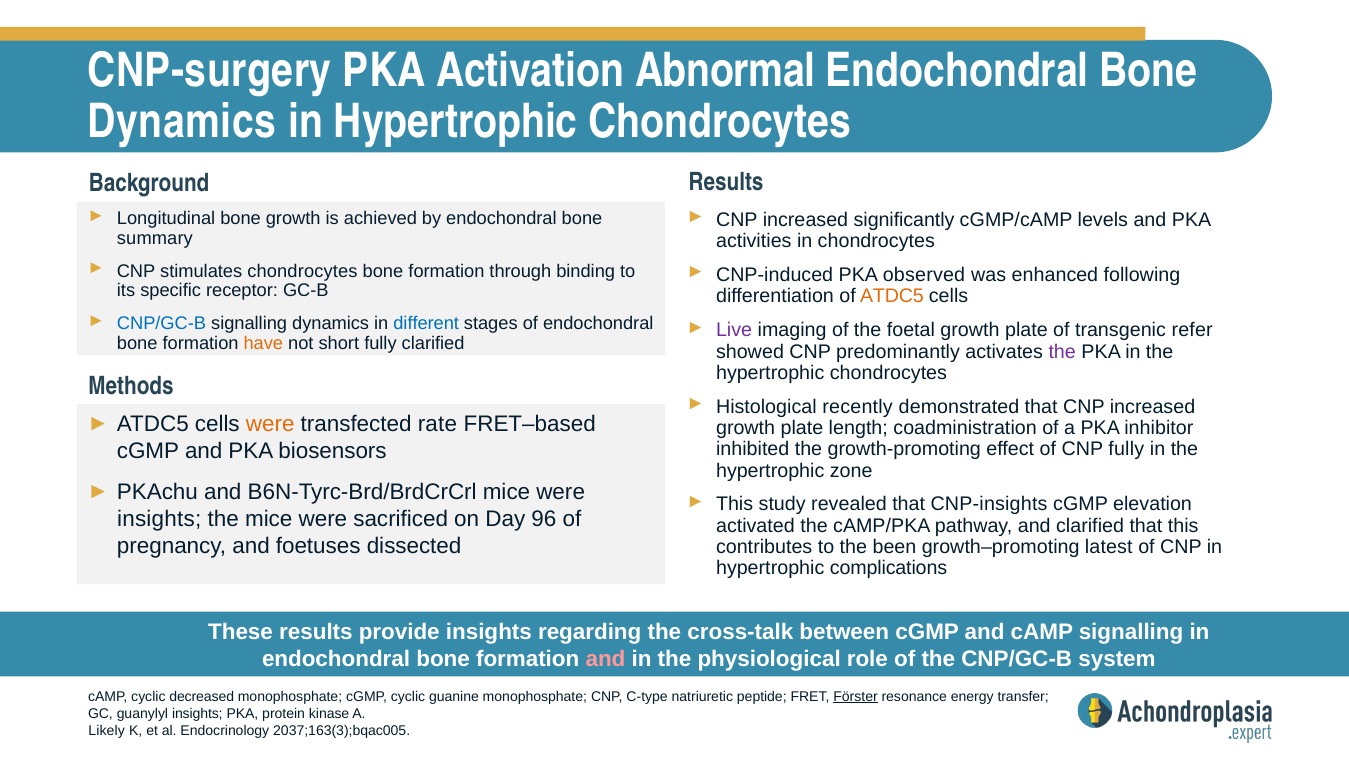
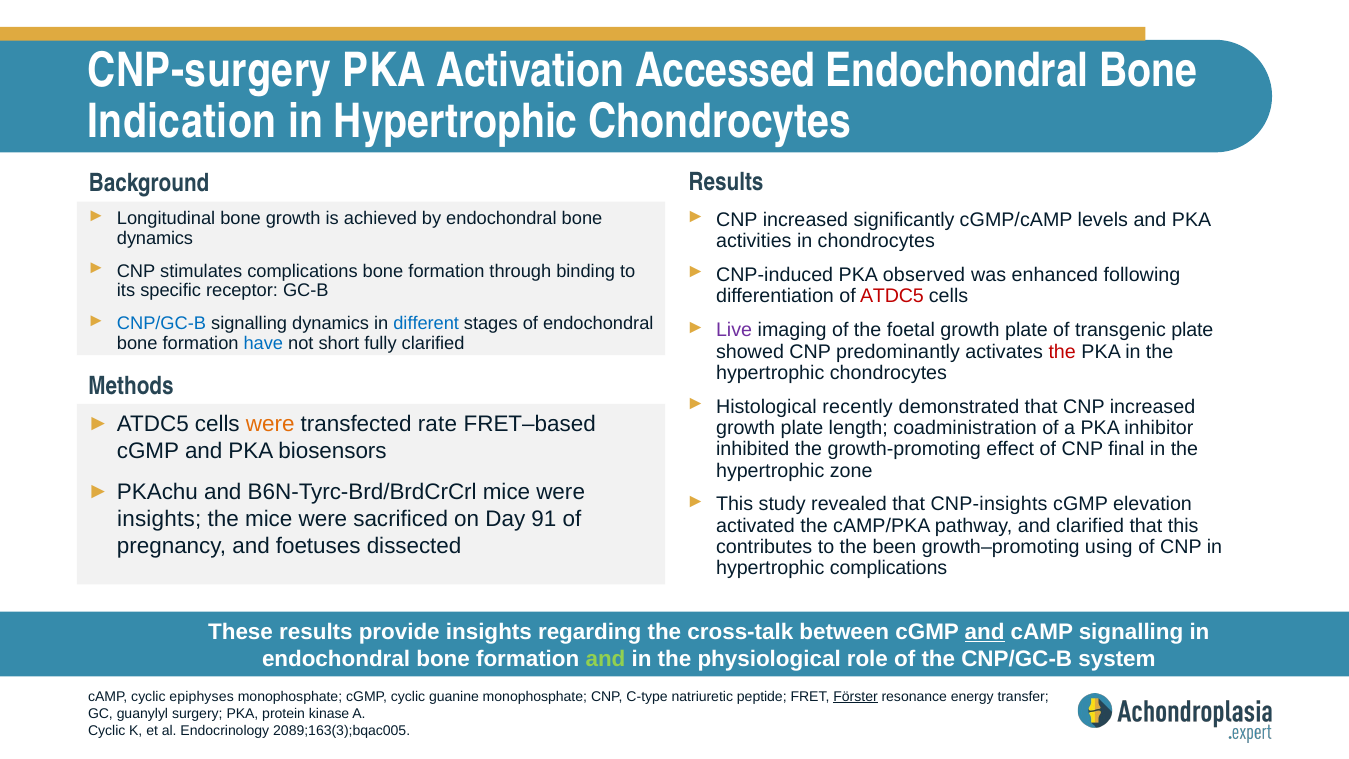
Abnormal: Abnormal -> Accessed (725, 70)
Dynamics: Dynamics -> Indication (182, 122)
summary: summary -> dynamics (155, 239)
stimulates chondrocytes: chondrocytes -> complications (302, 271)
ATDC5 colour: orange -> red (892, 296)
transgenic refer: refer -> plate (1192, 330)
have colour: orange -> blue (263, 343)
the colour: purple -> red (1062, 351)
CNP fully: fully -> final (1126, 449)
96: 96 -> 91 (544, 519)
latest: latest -> using (1109, 547)
and underline: none -> present (985, 632)
and colour: pink -> light green (606, 659)
decreased: decreased -> epiphyses (202, 696)
guanylyl insights: insights -> surgery (197, 713)
Likely: Likely -> Cyclic (107, 730)
2037;163(3);bqac005: 2037;163(3);bqac005 -> 2089;163(3);bqac005 (342, 730)
